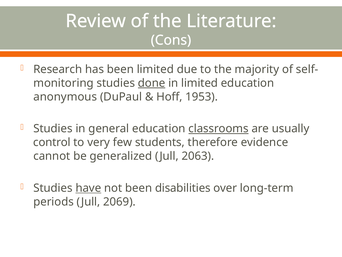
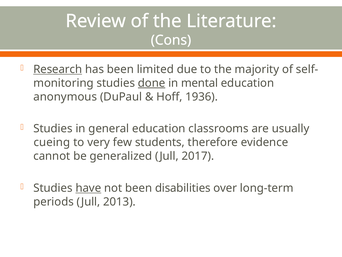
Research underline: none -> present (58, 69)
in limited: limited -> mental (200, 83)
1953: 1953 -> 1936 (202, 97)
classrooms underline: present -> none (219, 128)
control: control -> cueing (52, 142)
2063: 2063 -> 2017 (198, 156)
2069: 2069 -> 2013 (119, 201)
